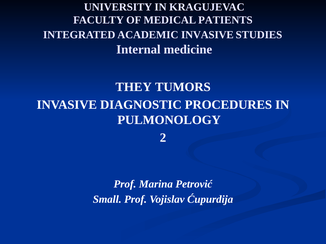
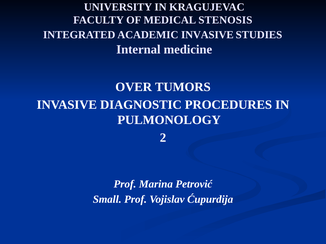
PATIENTS: PATIENTS -> STENOSIS (225, 20)
THEY: THEY -> OVER (134, 87)
